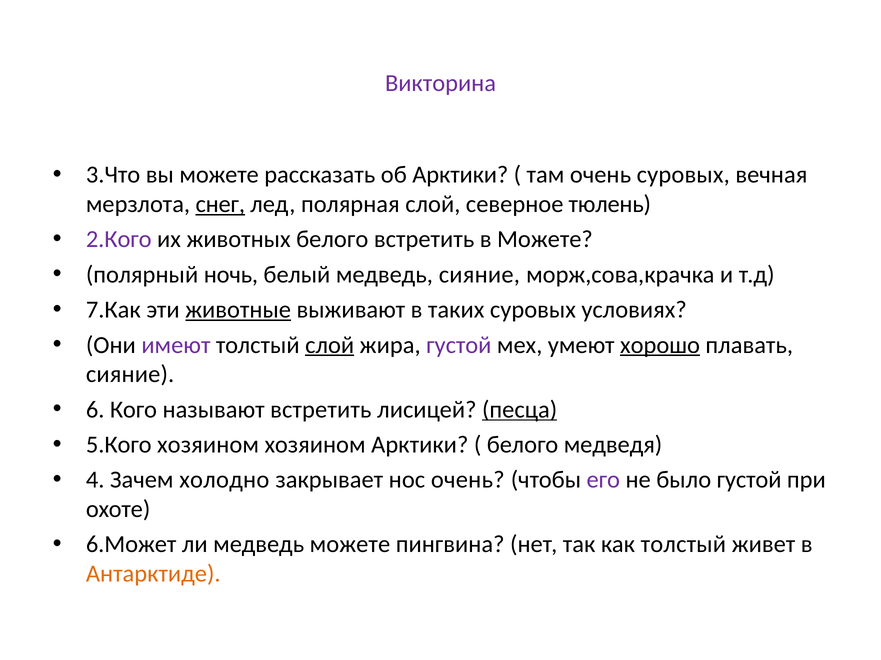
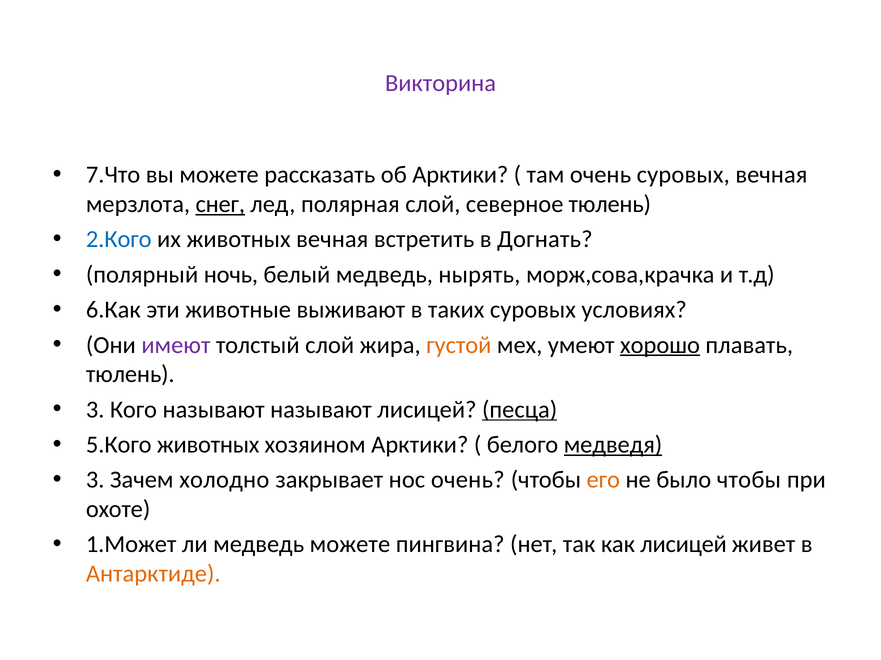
3.Что: 3.Что -> 7.Что (113, 175)
2.Кого colour: purple -> blue (119, 240)
животных белого: белого -> вечная (332, 240)
в Можете: Можете -> Догнать (545, 240)
медведь сияние: сияние -> нырять (479, 275)
7.Как: 7.Как -> 6.Как (113, 310)
животные underline: present -> none (238, 310)
слой underline: present -> none (330, 345)
густой colour: purple -> orange (459, 345)
сияние: сияние -> тюлень (130, 375)
6: 6 -> 3 (95, 410)
называют встретить: встретить -> называют (321, 410)
5.Кого хозяином: хозяином -> животных (208, 445)
медведя underline: none -> present (613, 445)
4: 4 -> 3 (95, 480)
его colour: purple -> orange (603, 480)
было густой: густой -> чтобы (749, 480)
6.Может: 6.Может -> 1.Может (131, 545)
как толстый: толстый -> лисицей (684, 545)
